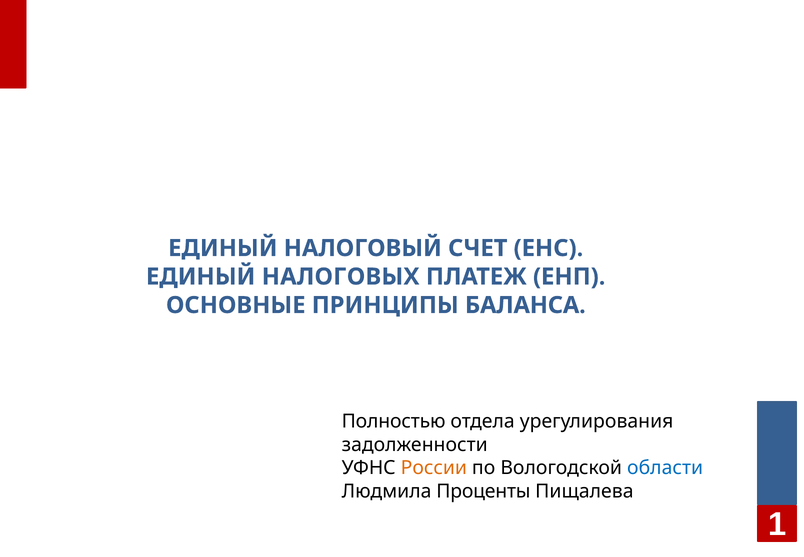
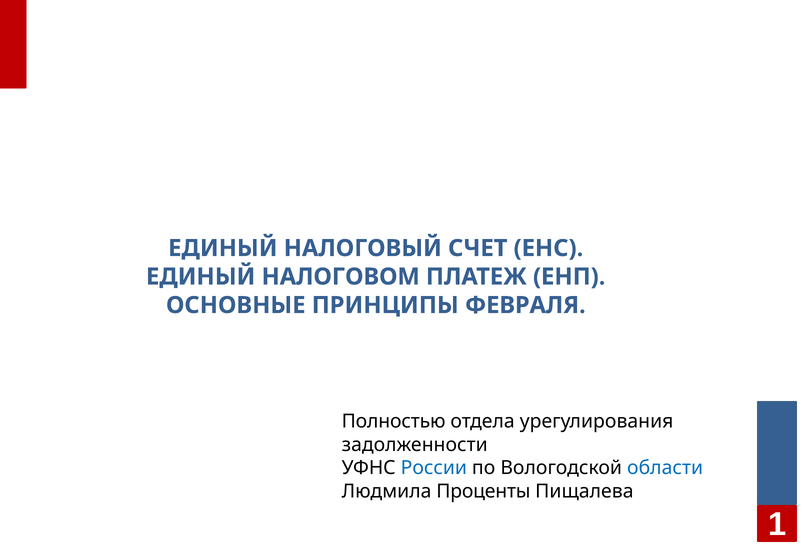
НАЛОГОВЫХ: НАЛОГОВЫХ -> НАЛОГОВОМ (341, 277)
БАЛАНСА: БАЛАНСА -> ФЕВРАЛЯ (525, 305)
России colour: orange -> blue (434, 468)
